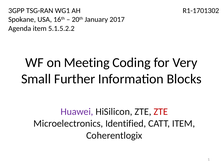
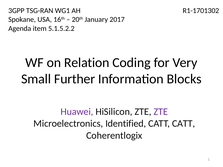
Meeting: Meeting -> Relation (87, 63)
ZTE colour: red -> purple (161, 112)
CATT ITEM: ITEM -> CATT (184, 124)
